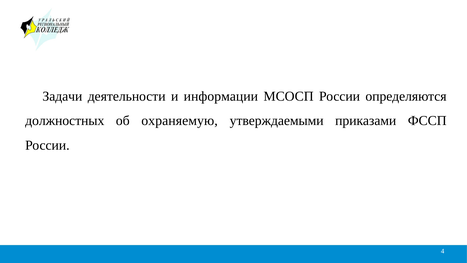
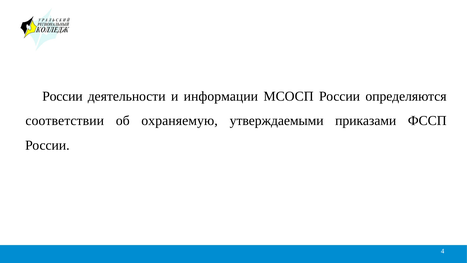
Задачи: Задачи -> России (62, 96)
должностных: должностных -> соответствии (65, 121)
